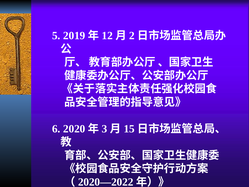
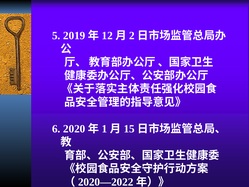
3: 3 -> 1 (104, 129)
